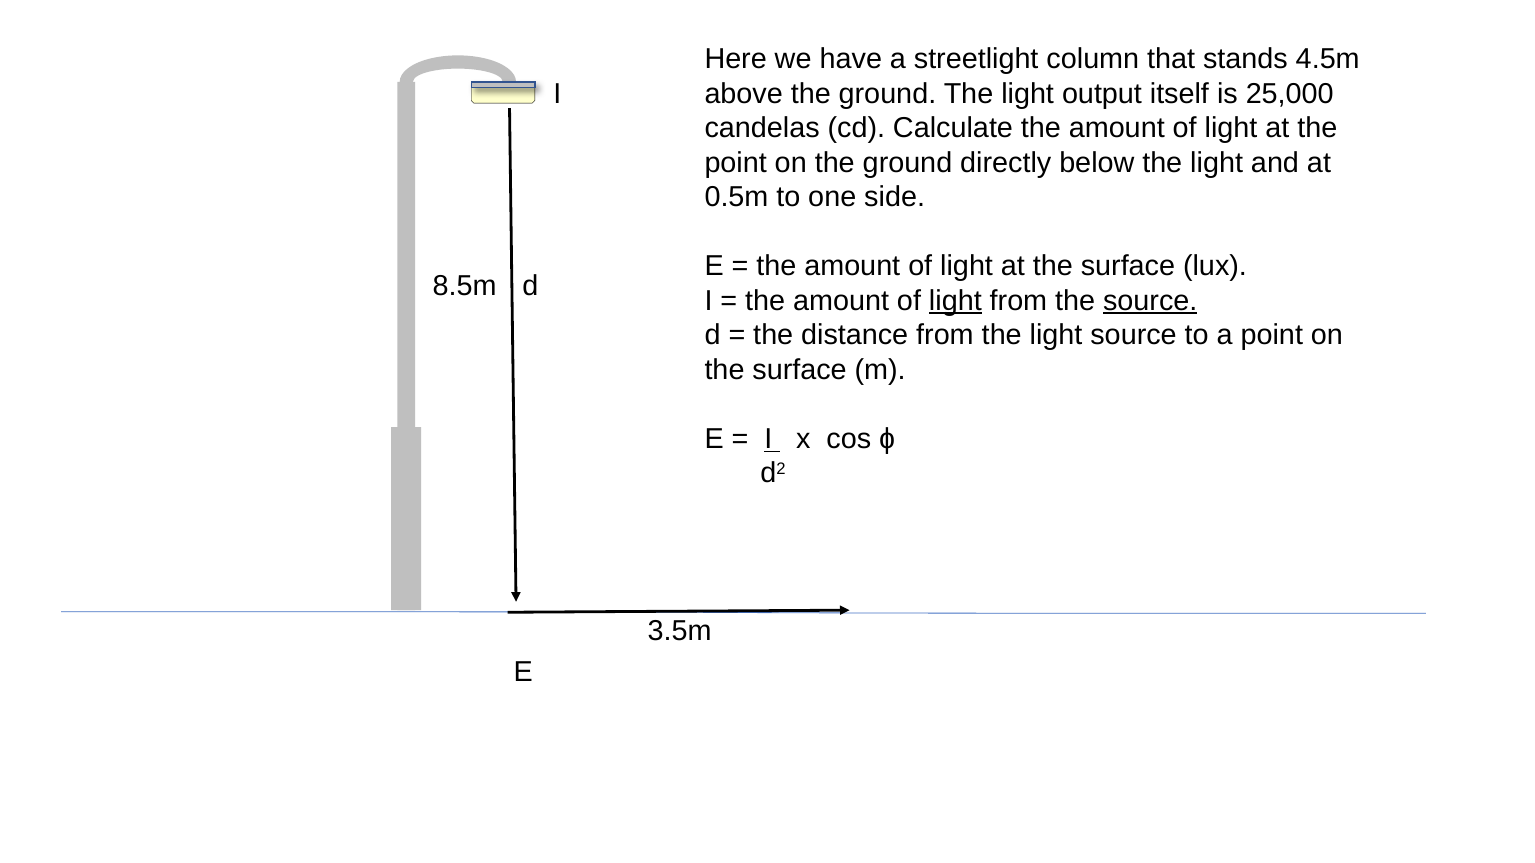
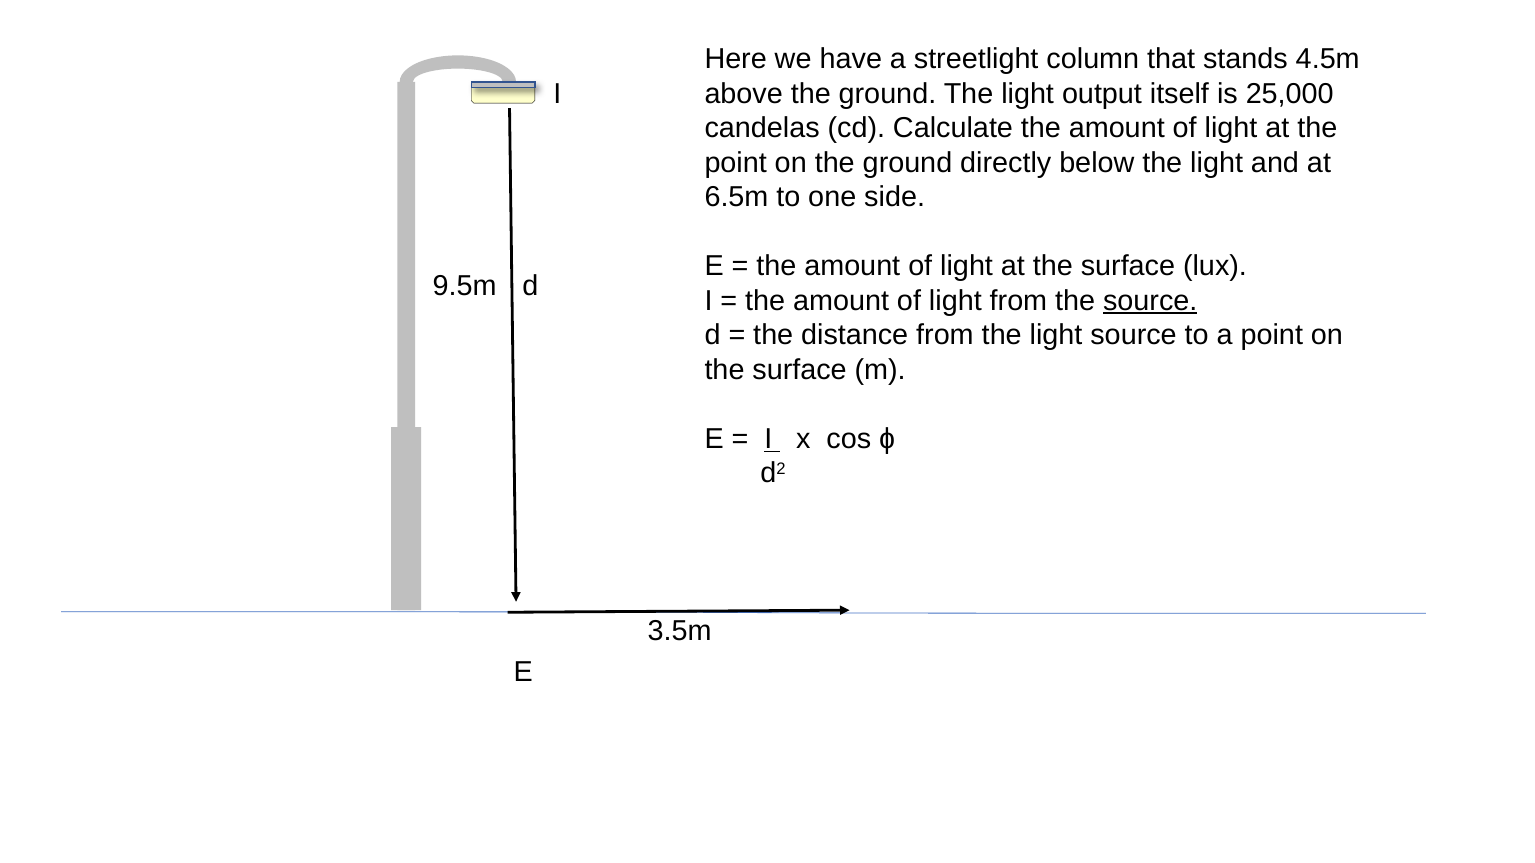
0.5m: 0.5m -> 6.5m (737, 197)
8.5m: 8.5m -> 9.5m (465, 286)
light underline: present -> none (955, 301)
